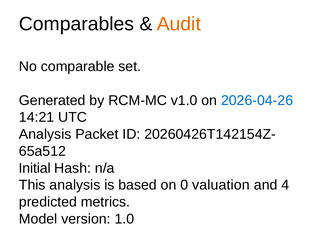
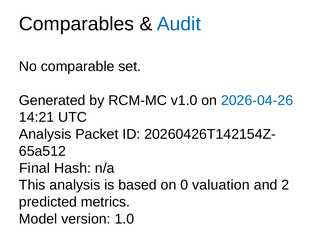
Audit colour: orange -> blue (179, 24)
Initial: Initial -> Final (35, 168)
4: 4 -> 2 (285, 185)
